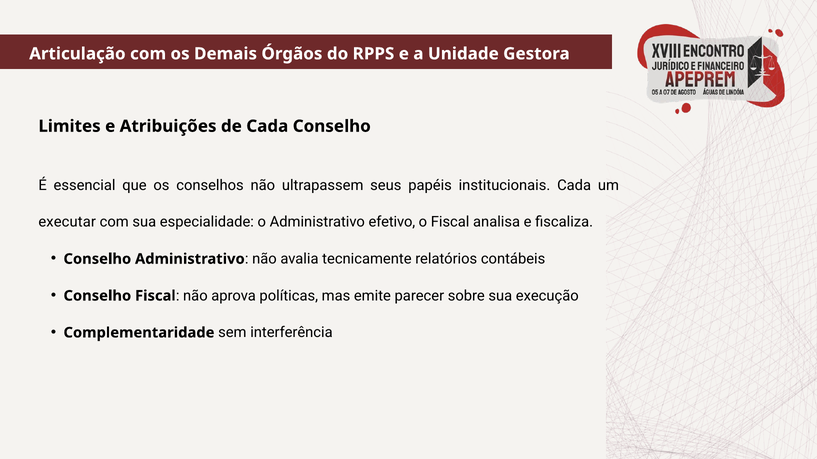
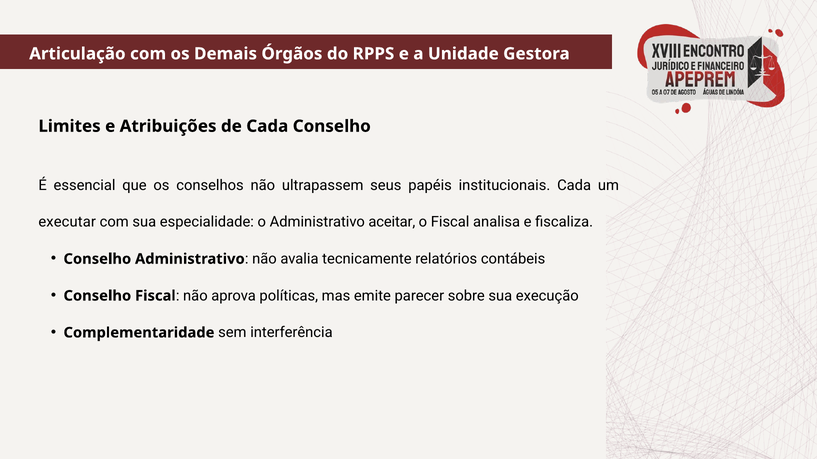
efetivo: efetivo -> aceitar (392, 222)
